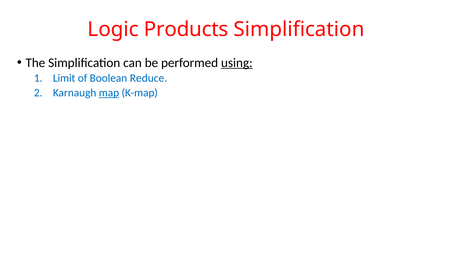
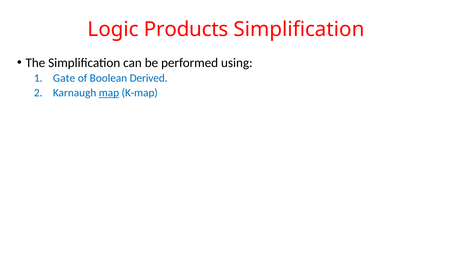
using underline: present -> none (237, 63)
Limit: Limit -> Gate (64, 78)
Reduce: Reduce -> Derived (149, 78)
